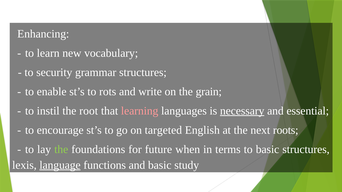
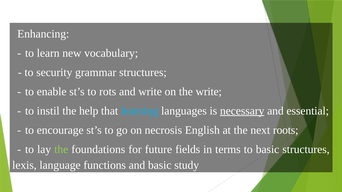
the grain: grain -> write (209, 92)
root: root -> help (89, 111)
learning colour: pink -> light blue (140, 111)
targeted: targeted -> necrosis (163, 130)
when: when -> fields (188, 150)
language underline: present -> none (60, 165)
